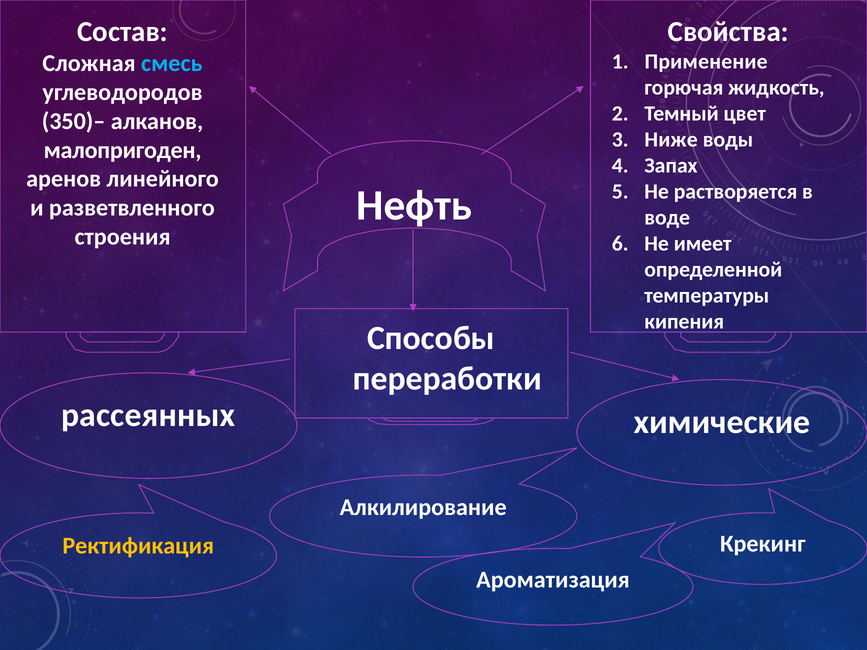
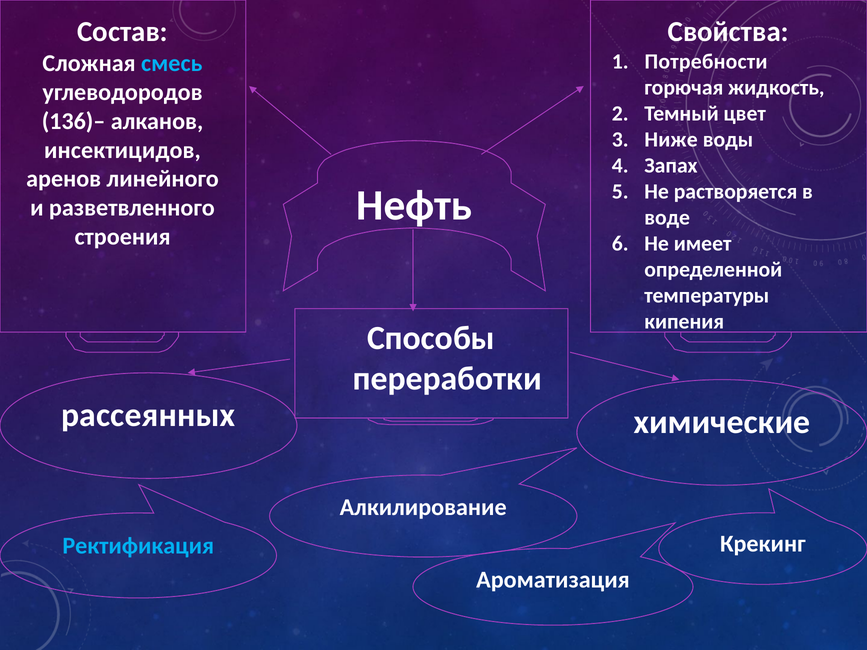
Применение: Применение -> Потребности (706, 62)
350)–: 350)– -> 136)– (74, 121)
малопригоден: малопригоден -> инсектицидов (122, 150)
Ректификация colour: yellow -> light blue (138, 546)
